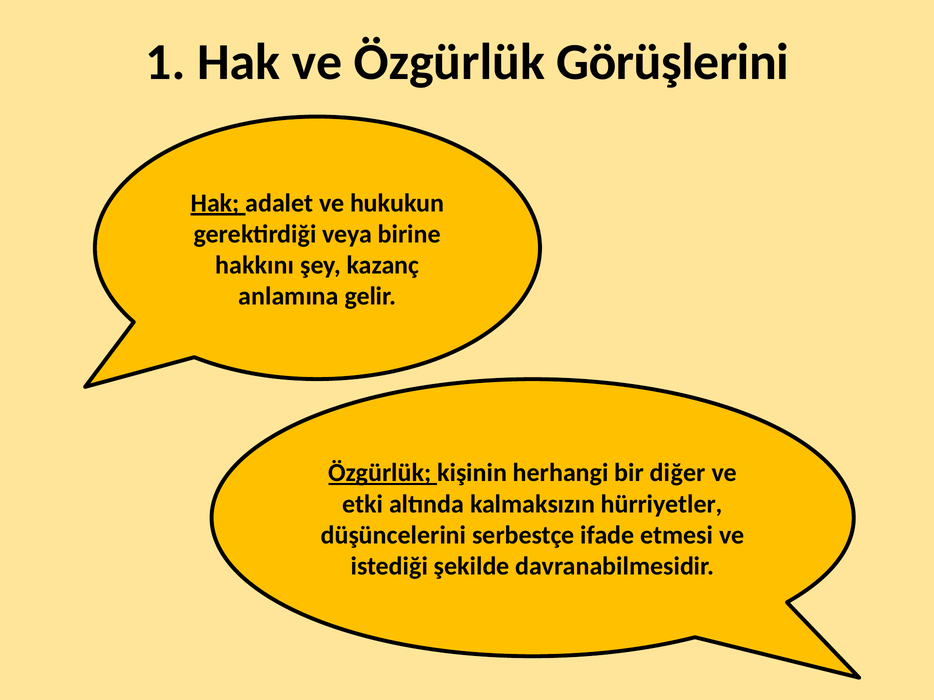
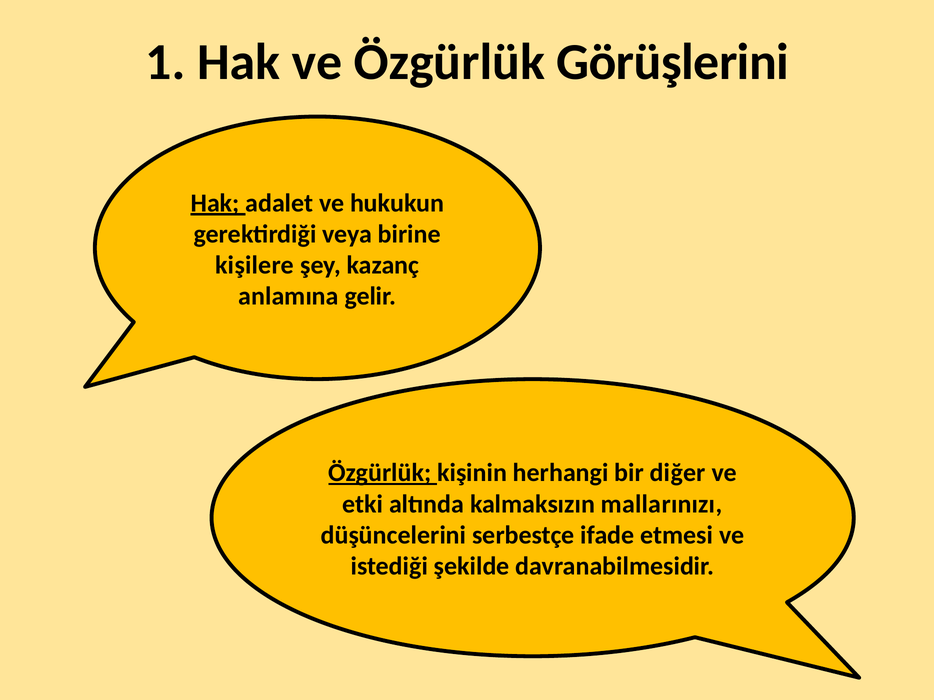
hakkını: hakkını -> kişilere (255, 265)
hürriyetler: hürriyetler -> mallarınızı (662, 504)
